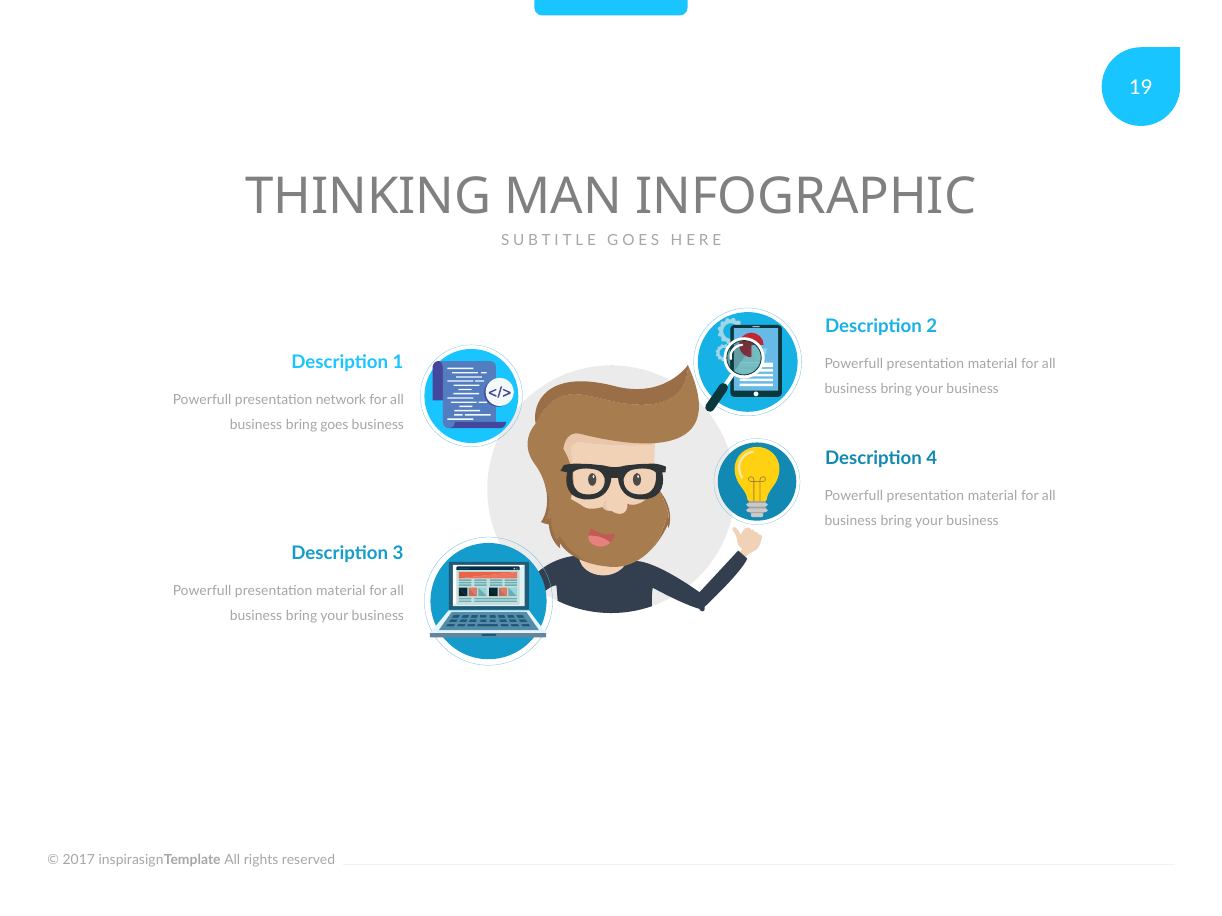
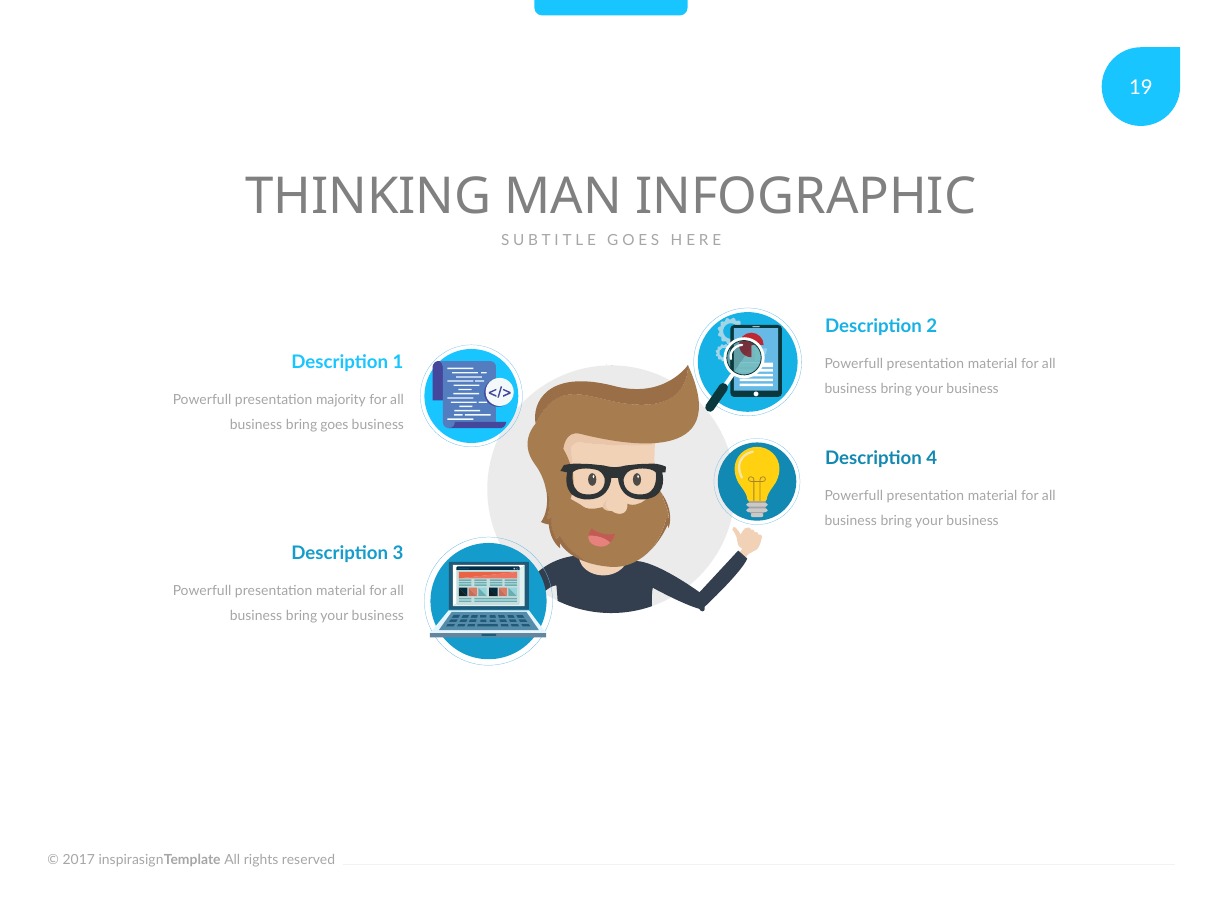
network: network -> majority (341, 400)
